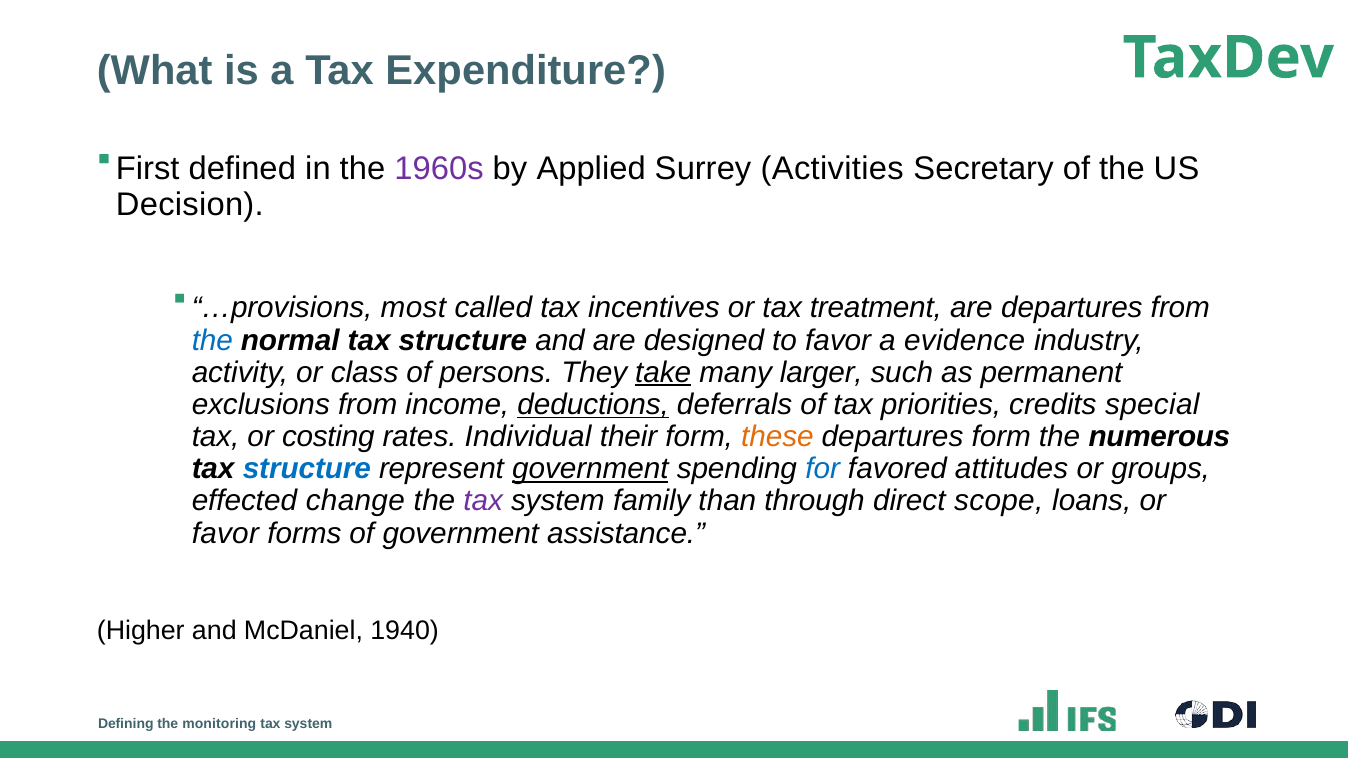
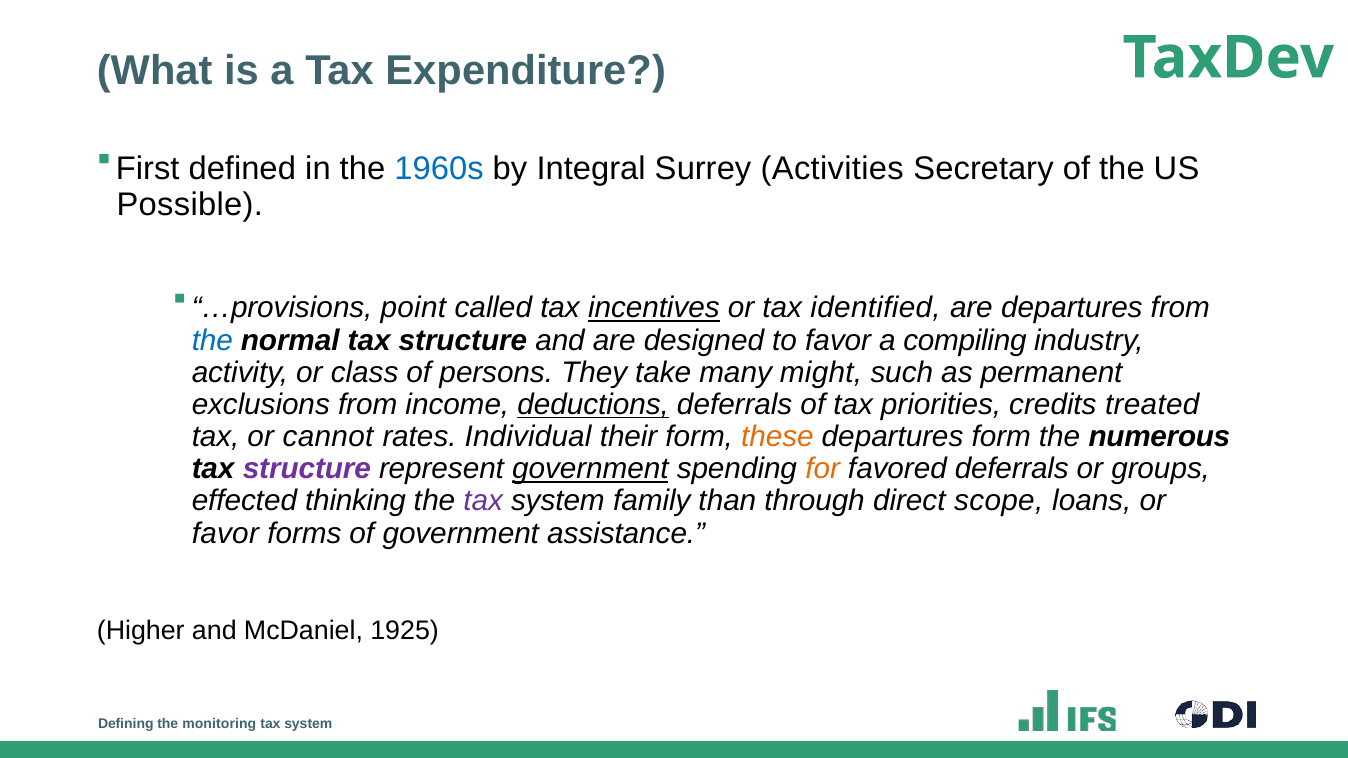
1960s colour: purple -> blue (439, 169)
Applied: Applied -> Integral (591, 169)
Decision: Decision -> Possible (190, 204)
most: most -> point (413, 308)
incentives underline: none -> present (654, 308)
treatment: treatment -> identified (876, 308)
evidence: evidence -> compiling (965, 340)
take underline: present -> none (663, 373)
larger: larger -> might (821, 373)
special: special -> treated (1152, 405)
costing: costing -> cannot (328, 437)
structure colour: blue -> purple (307, 469)
for colour: blue -> orange (823, 469)
favored attitudes: attitudes -> deferrals (1012, 469)
change: change -> thinking (356, 501)
1940: 1940 -> 1925 (405, 631)
